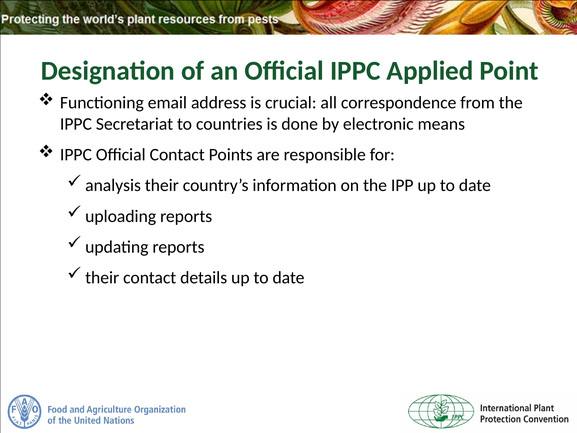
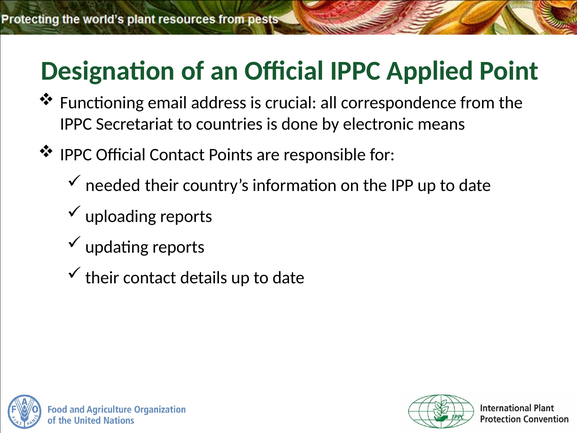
analysis: analysis -> needed (113, 185)
